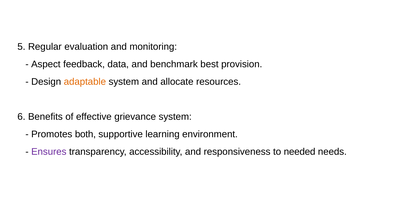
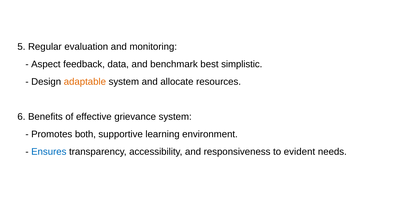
provision: provision -> simplistic (242, 64)
Ensures colour: purple -> blue (49, 152)
needed: needed -> evident (299, 152)
